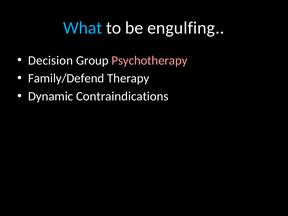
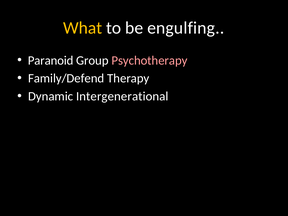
What colour: light blue -> yellow (83, 28)
Decision: Decision -> Paranoid (51, 60)
Contraindications: Contraindications -> Intergenerational (122, 96)
